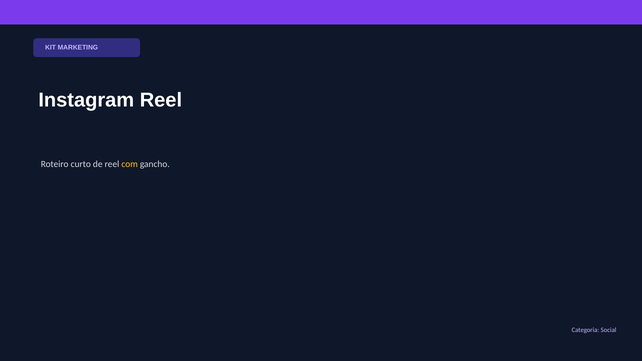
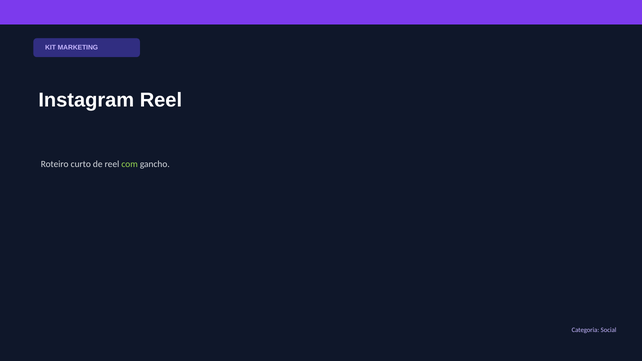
com colour: yellow -> light green (130, 164)
